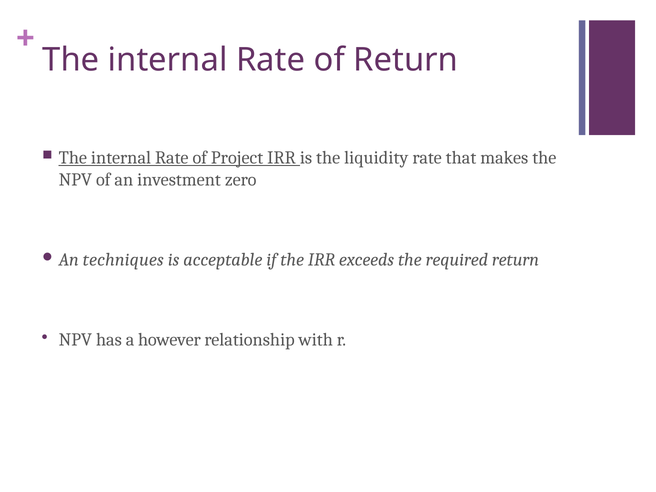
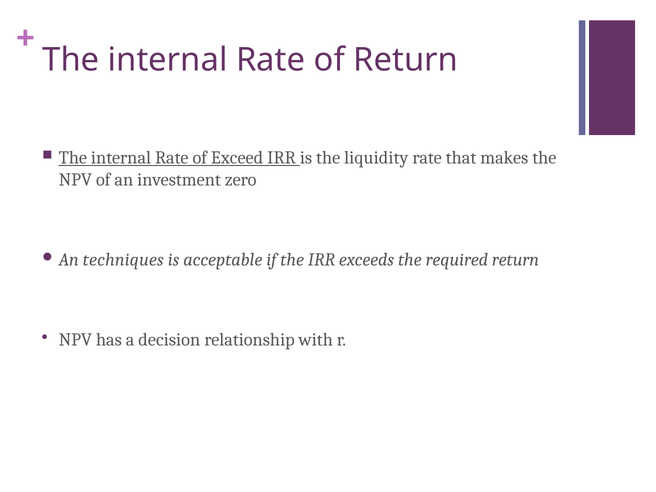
Project: Project -> Exceed (237, 158)
however: however -> decision (169, 340)
